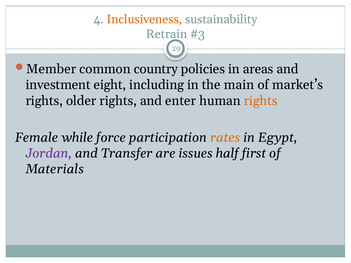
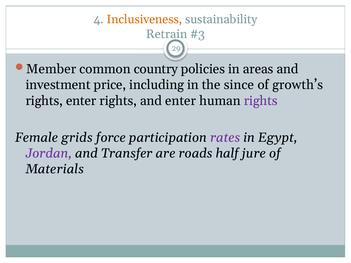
eight: eight -> price (110, 85)
main: main -> since (239, 85)
market’s: market’s -> growth’s (298, 85)
rights older: older -> enter (81, 101)
rights colour: orange -> purple (261, 101)
while: while -> grids (77, 138)
rates colour: orange -> purple (225, 138)
issues: issues -> roads (196, 153)
first: first -> jure (254, 153)
